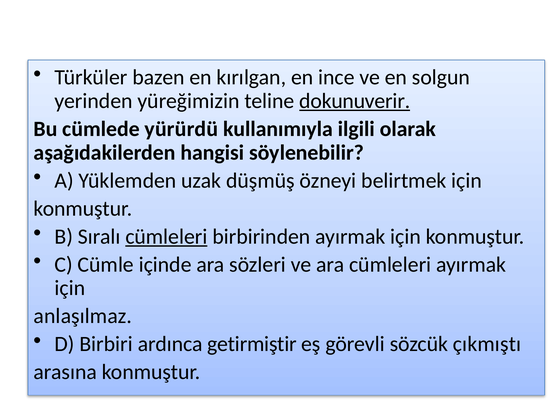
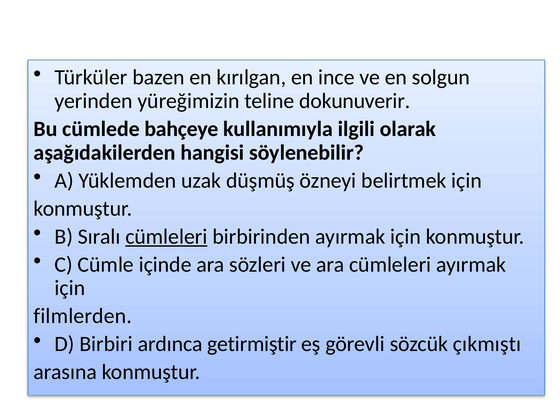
dokunuverir underline: present -> none (355, 101)
yürürdü: yürürdü -> bahçeye (182, 129)
anlaşılmaz: anlaşılmaz -> filmlerden (83, 316)
